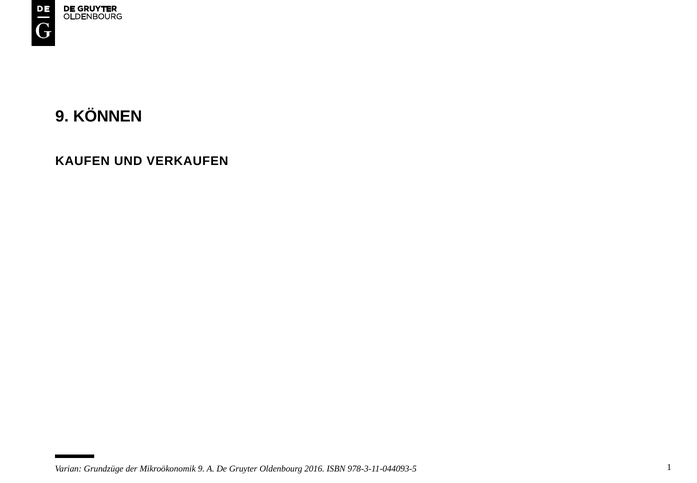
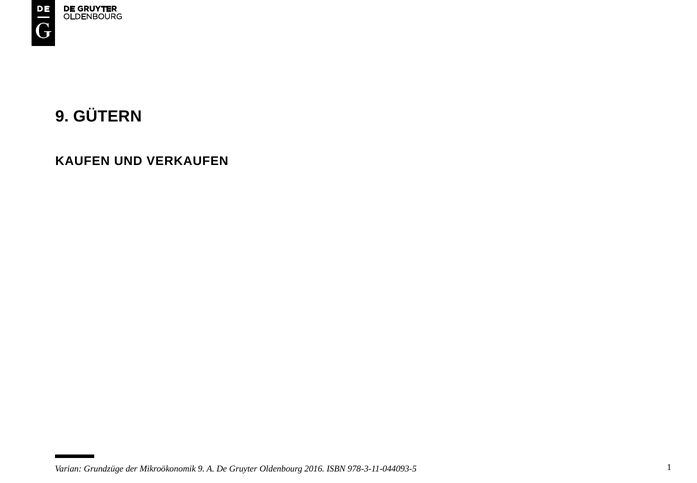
KÖNNEN: KÖNNEN -> GÜTERN (107, 116)
